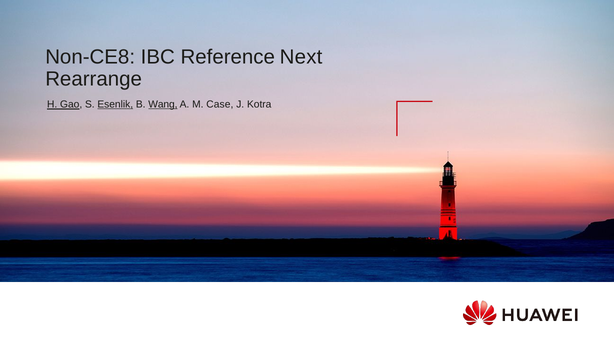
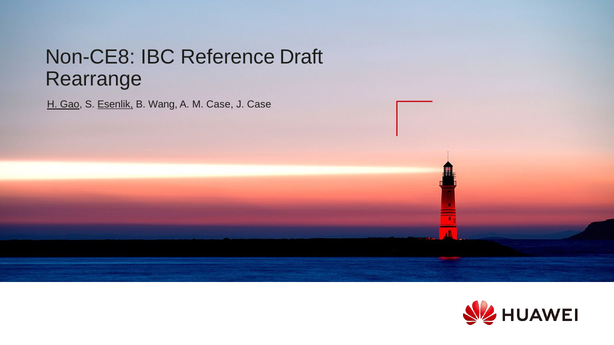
Next: Next -> Draft (301, 57)
Wang underline: present -> none (163, 105)
J Kotra: Kotra -> Case (259, 105)
